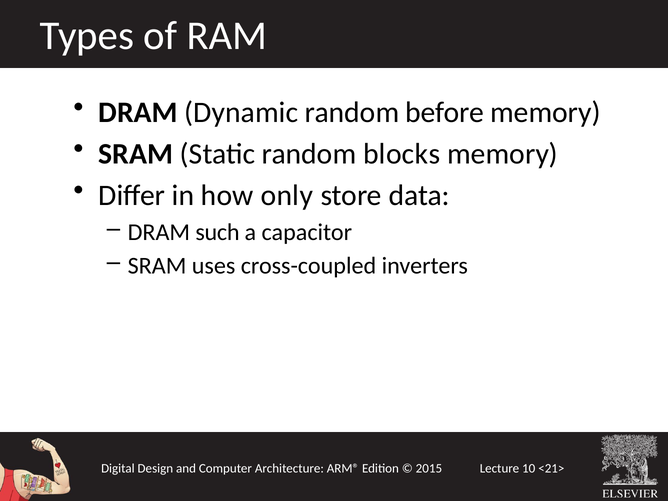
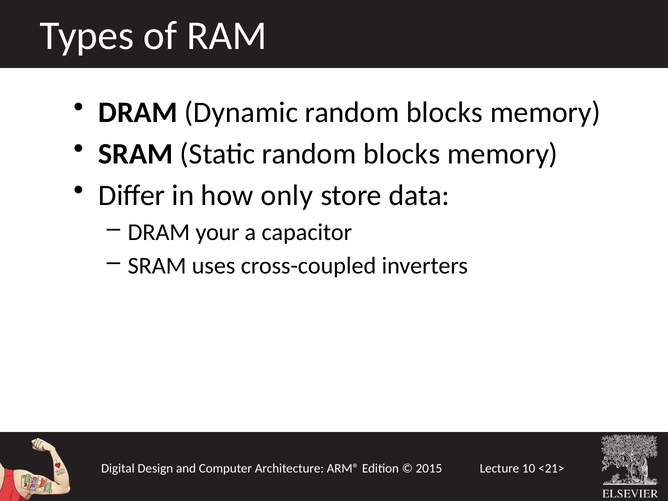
Dynamic random before: before -> blocks (445, 112)
such: such -> your (217, 232)
